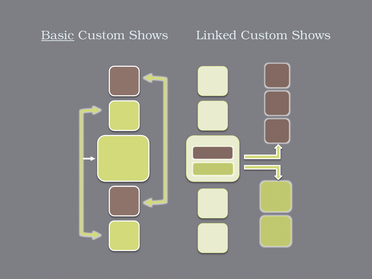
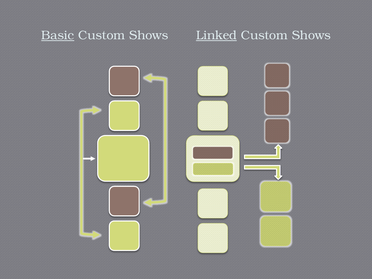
Linked underline: none -> present (216, 35)
